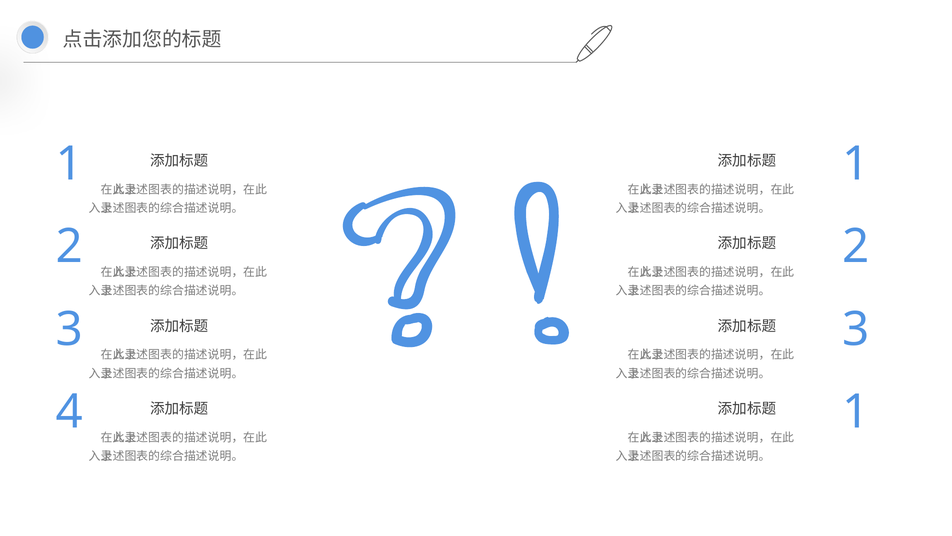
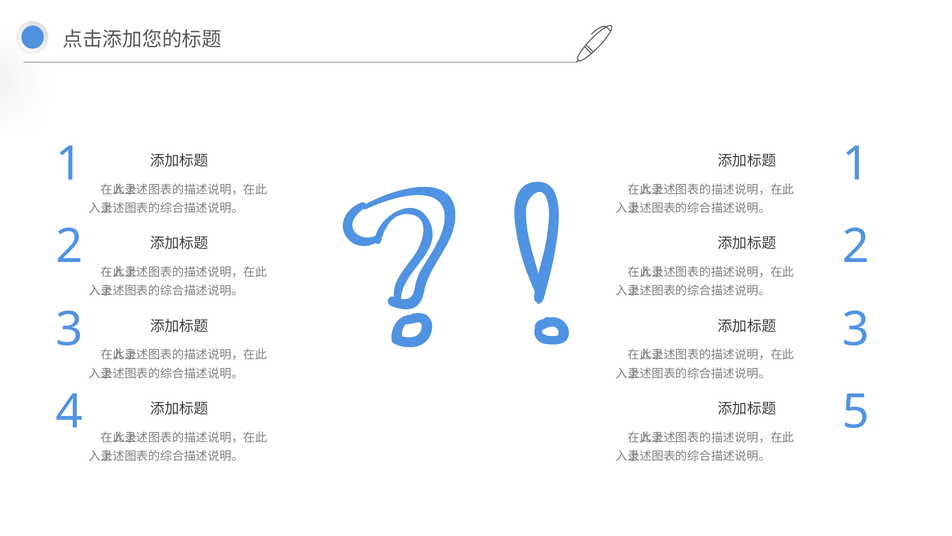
1: 1 -> 5 (856, 412)
